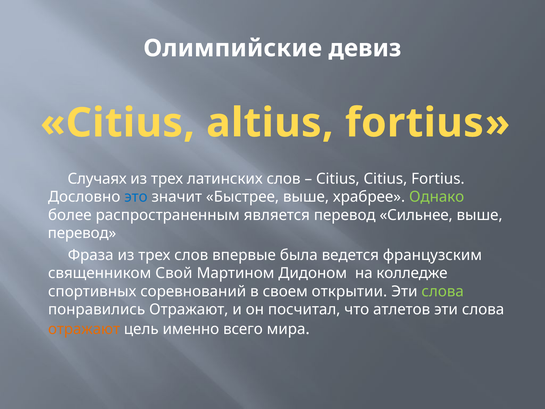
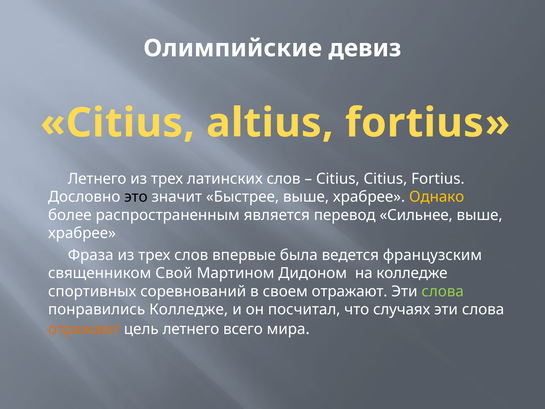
Случаях: Случаях -> Летнего (97, 179)
это colour: blue -> black (136, 197)
Однако colour: light green -> yellow (437, 197)
перевод: перевод -> храбрее (82, 233)
своем открытии: открытии -> отражают (350, 291)
понравились Отражают: Отражают -> Колледже (189, 309)
атлетов: атлетов -> случаях (402, 309)
цель именно: именно -> летнего (191, 329)
